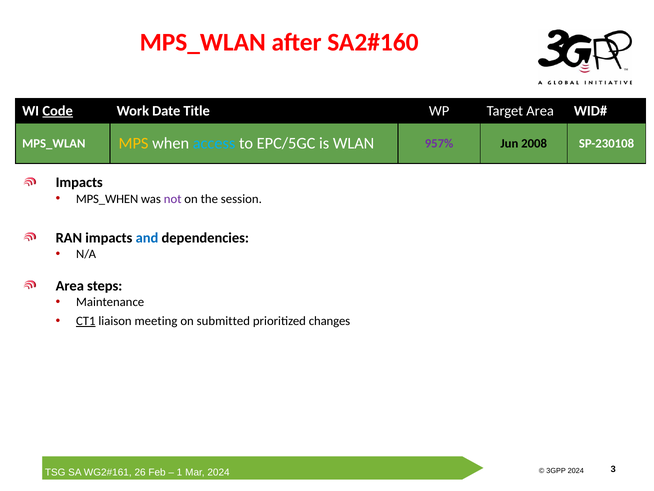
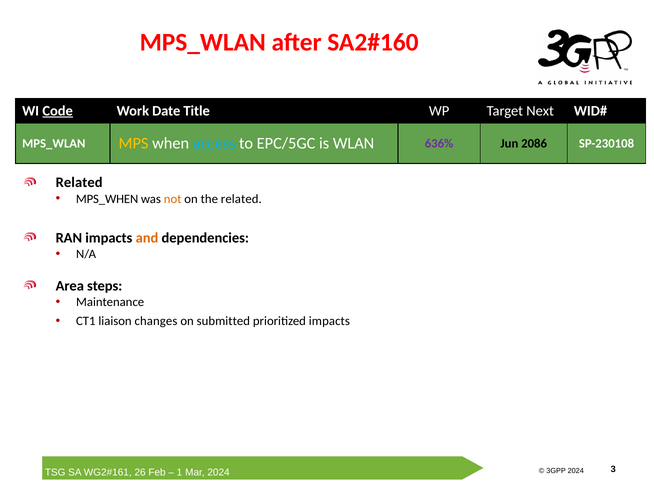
Target Area: Area -> Next (540, 111)
957%: 957% -> 636% (439, 143)
2008: 2008 -> 2086 (534, 143)
Impacts: Impacts -> Related (79, 182)
not colour: purple -> orange (173, 199)
the session: session -> related (241, 199)
and colour: blue -> orange (147, 238)
CT1 underline: present -> none (86, 321)
meeting: meeting -> changes (156, 321)
prioritized changes: changes -> impacts (329, 321)
